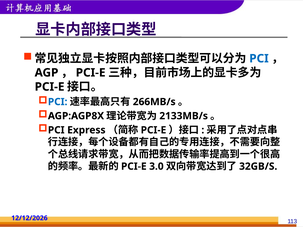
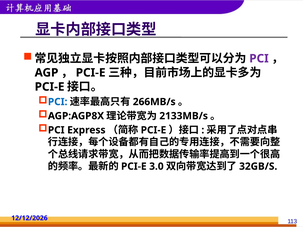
PCI colour: blue -> purple (259, 59)
